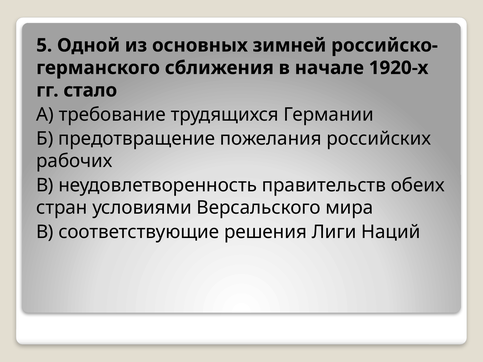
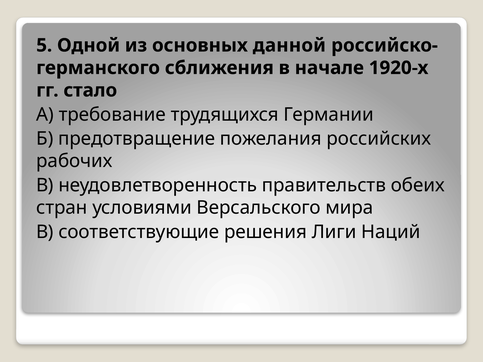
зимней: зимней -> данной (289, 45)
